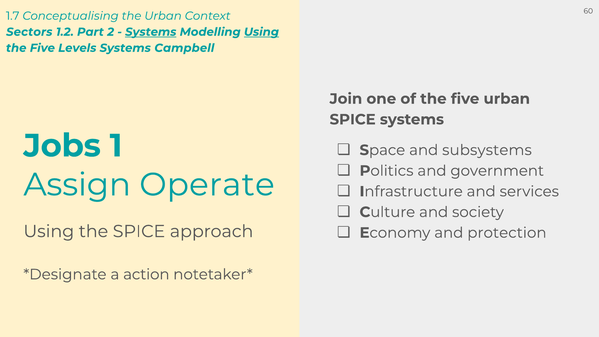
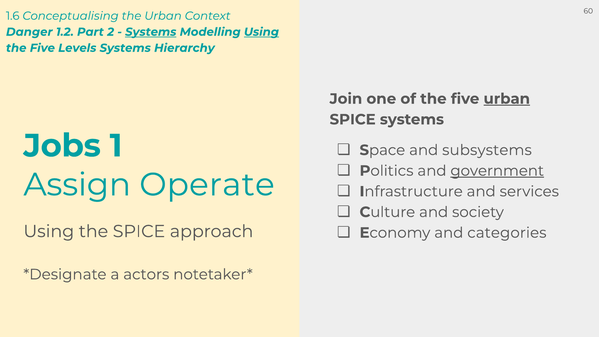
1.7: 1.7 -> 1.6 (13, 16)
Sectors: Sectors -> Danger (29, 32)
Campbell: Campbell -> Hierarchy (184, 48)
urban underline: none -> present (507, 99)
government underline: none -> present (497, 171)
protection: protection -> categories (507, 233)
action: action -> actors (146, 274)
